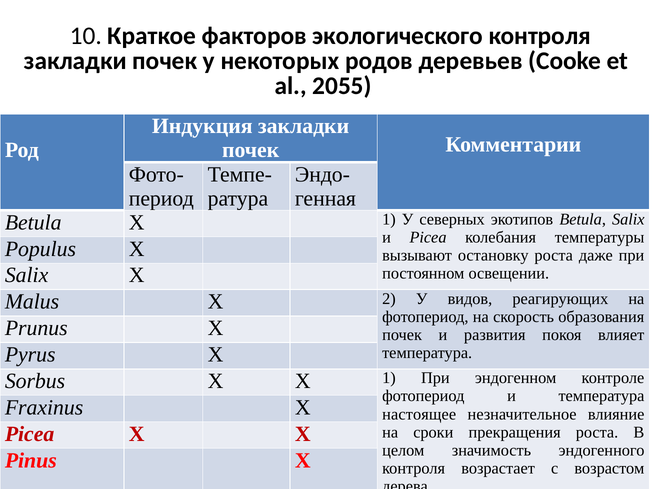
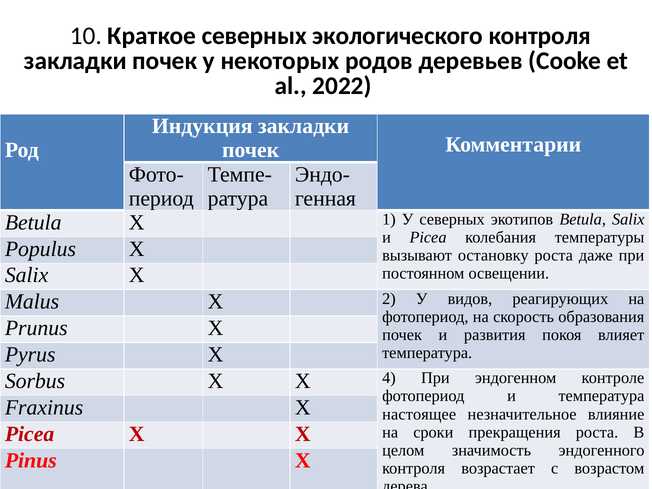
Краткое факторов: факторов -> северных (254, 36)
2055: 2055 -> 2022 (342, 86)
X X 1: 1 -> 4 (389, 378)
